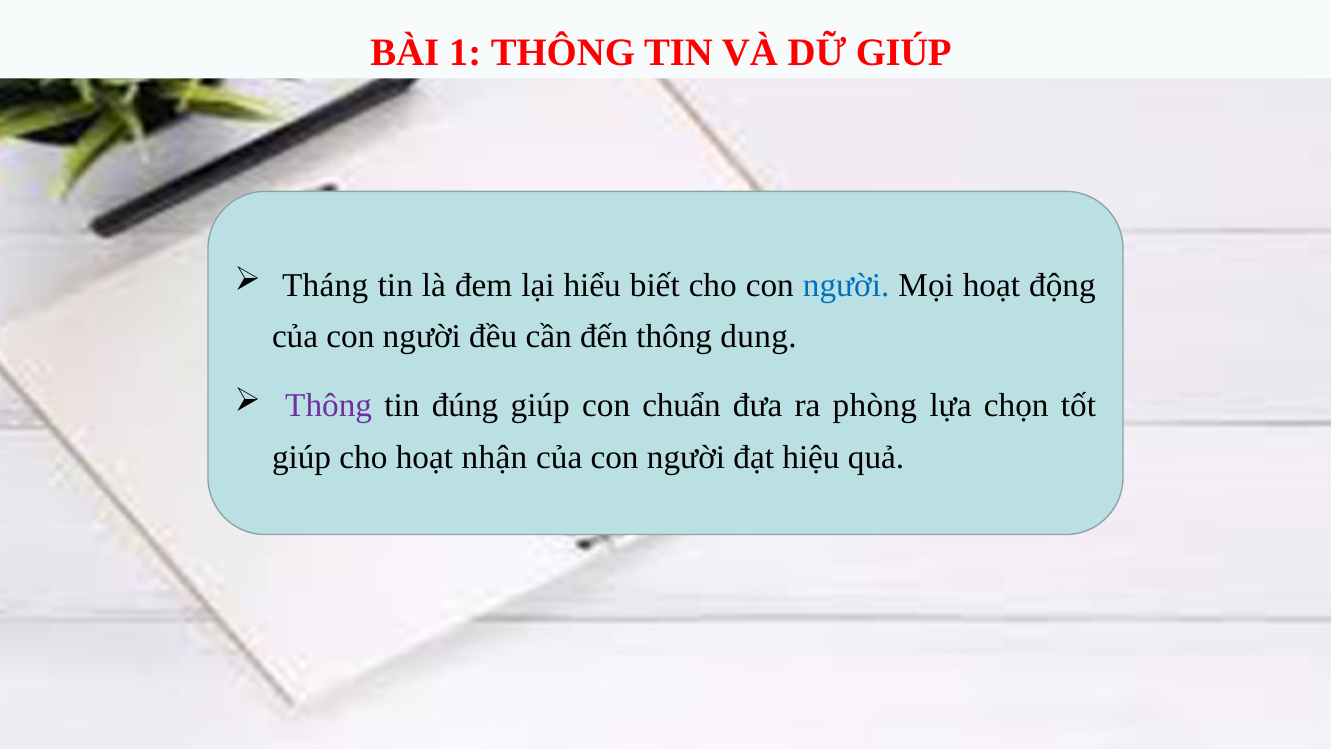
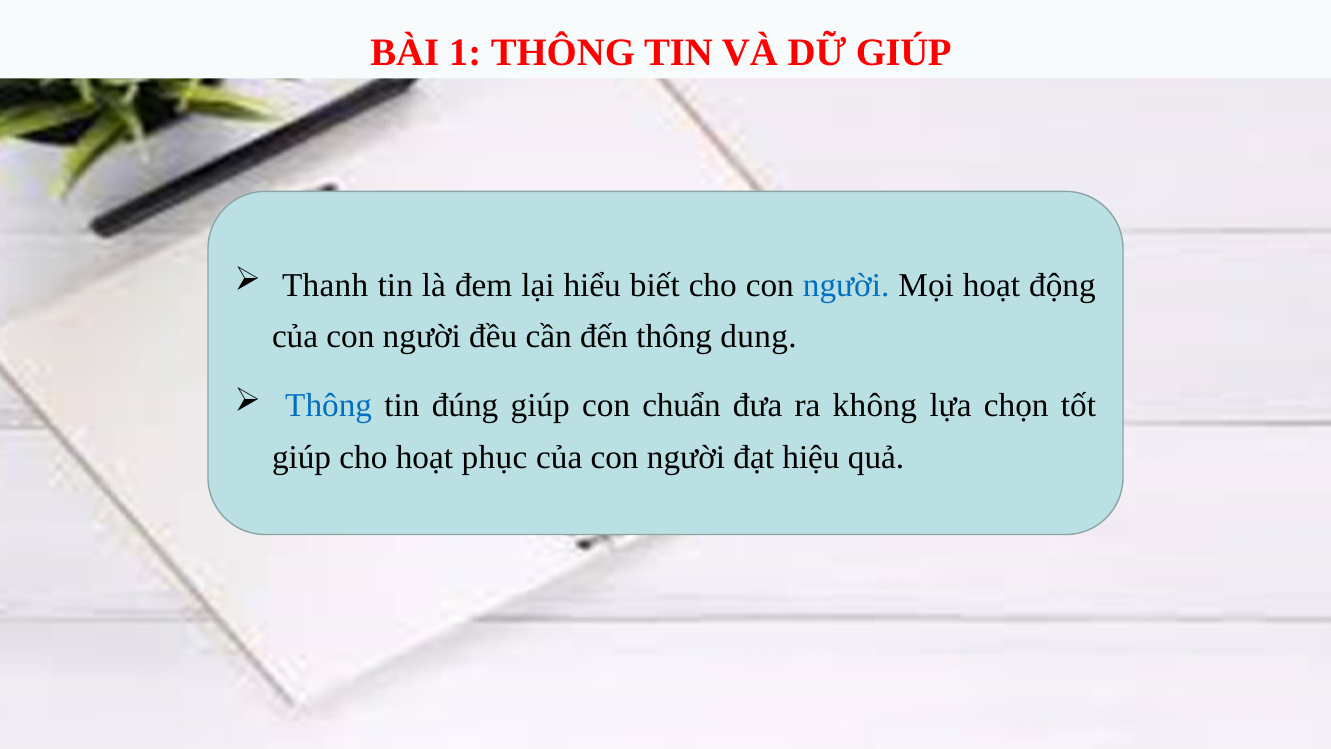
Tháng: Tháng -> Thanh (325, 285)
Thông colour: purple -> blue (329, 405)
phòng: phòng -> không (875, 405)
nhận: nhận -> phục (494, 457)
